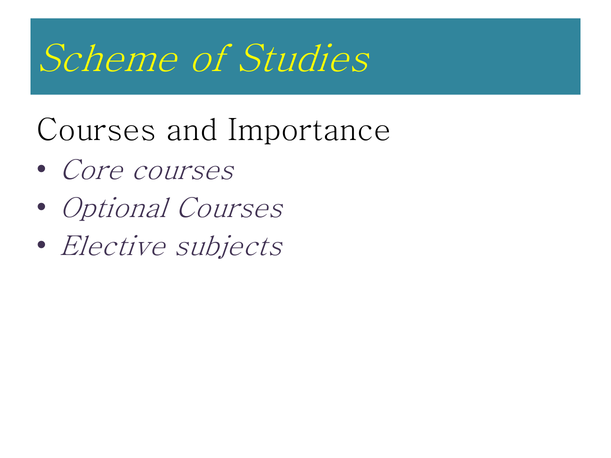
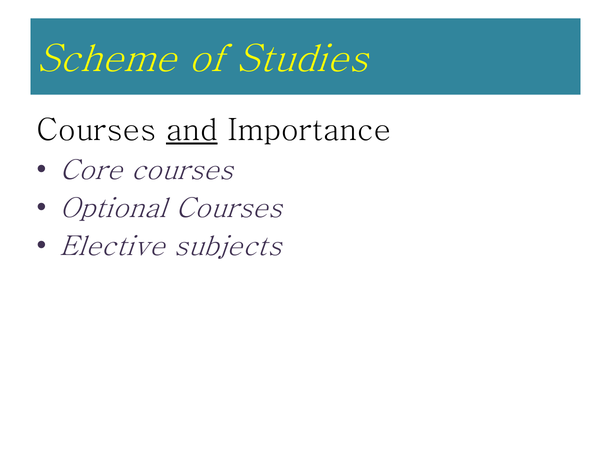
and underline: none -> present (192, 130)
